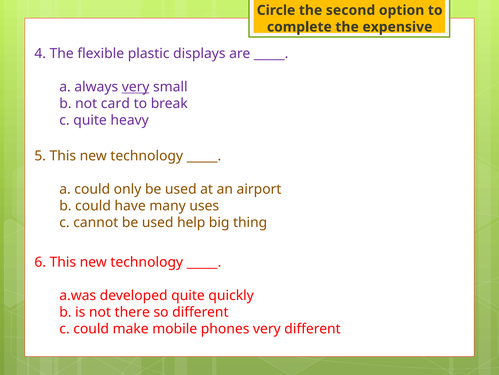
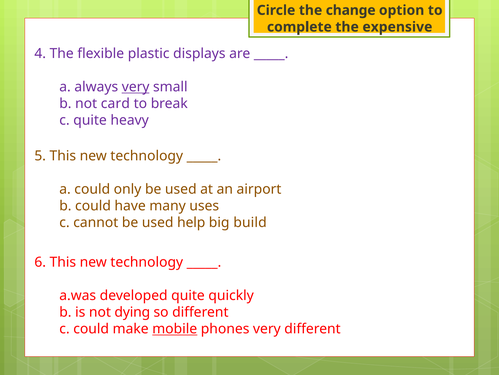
second: second -> change (351, 10)
thing: thing -> build (250, 222)
there: there -> dying (132, 312)
mobile underline: none -> present (175, 328)
